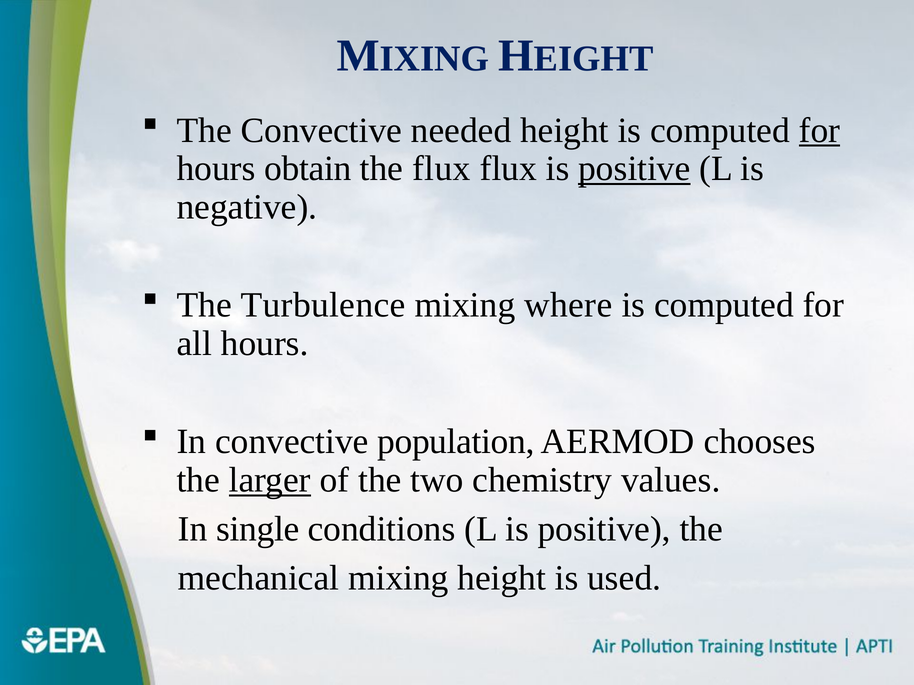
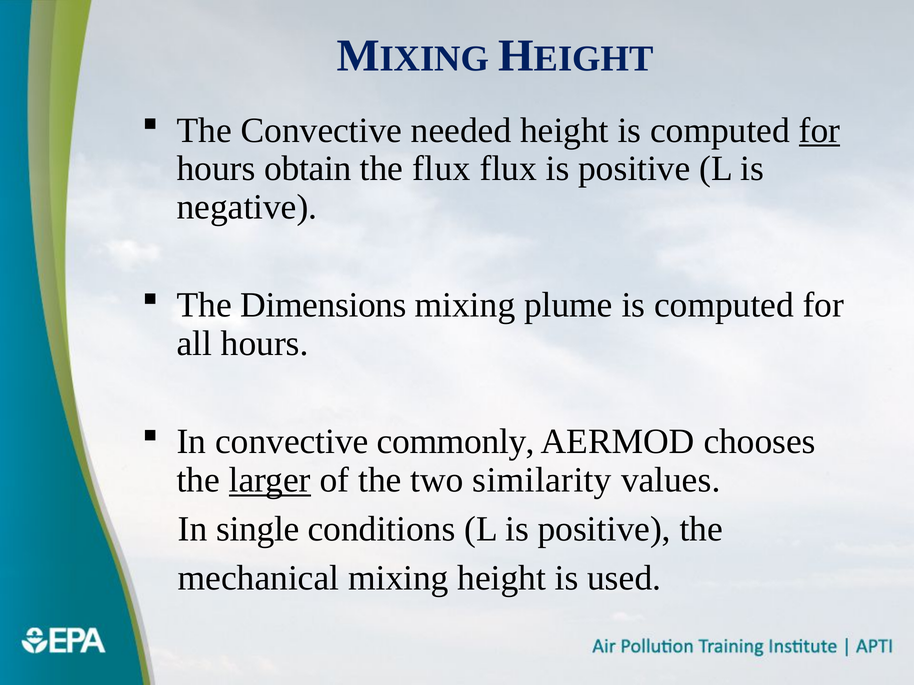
positive underline: present -> none (634, 169)
Turbulence: Turbulence -> Dimensions (323, 305)
where: where -> plume (568, 305)
population: population -> commonly (456, 442)
chemistry: chemistry -> similarity (542, 480)
